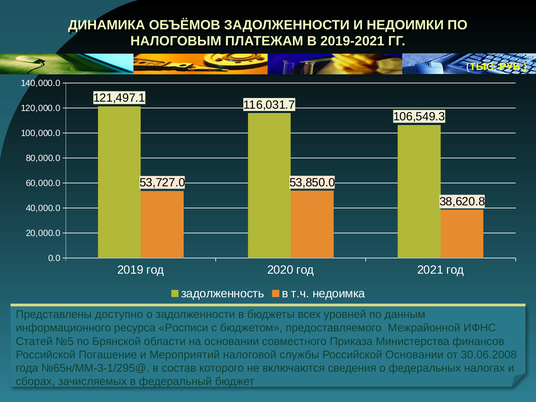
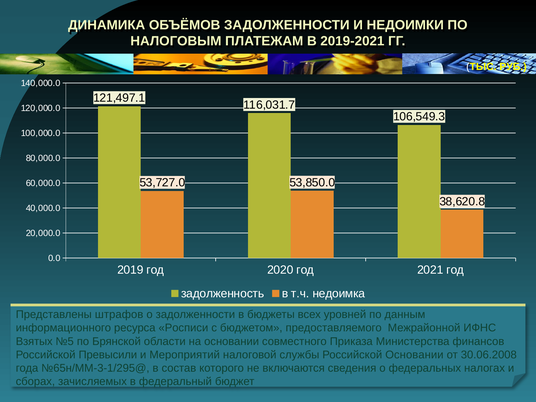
доступно: доступно -> штрафов (119, 315)
Статей: Статей -> Взятых (34, 341)
Погашение: Погашение -> Превысили (108, 355)
